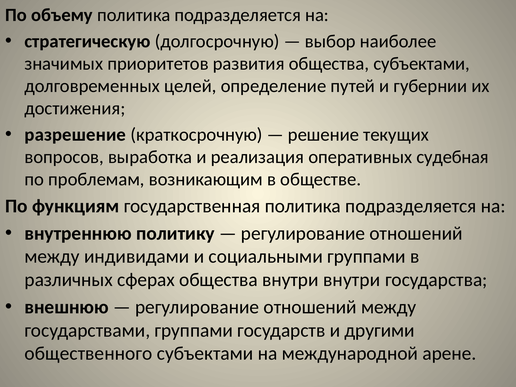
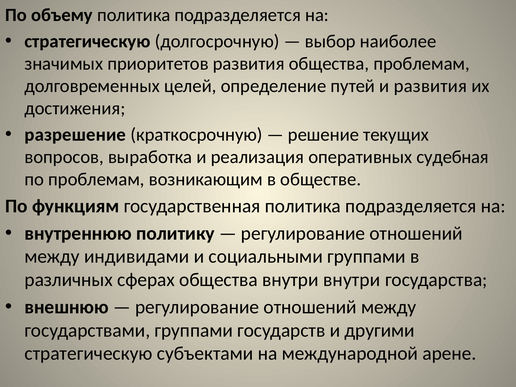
общества субъектами: субъектами -> проблемам (422, 64)
и губернии: губернии -> развития (430, 86)
общественного: общественного -> стратегическую (89, 354)
